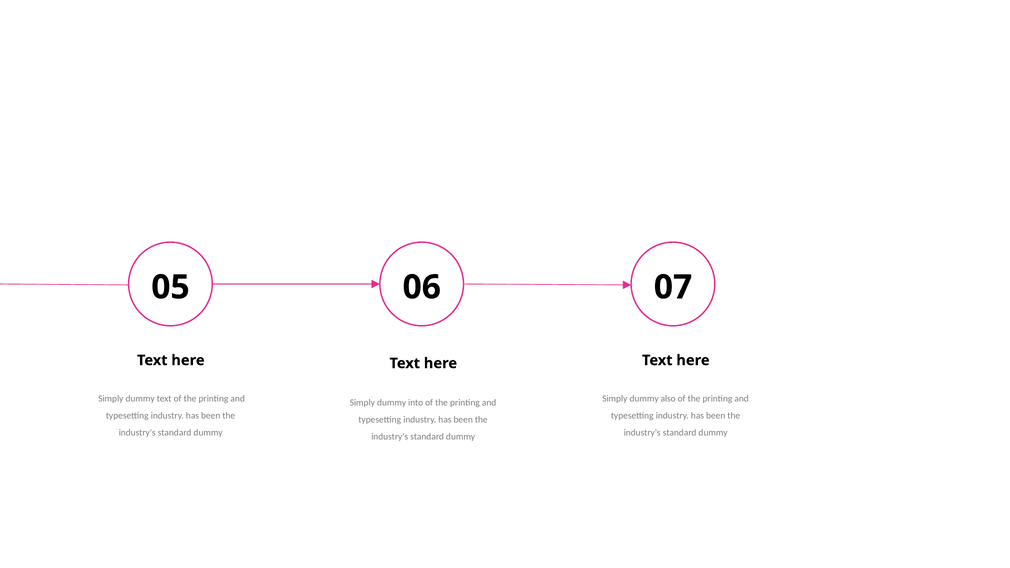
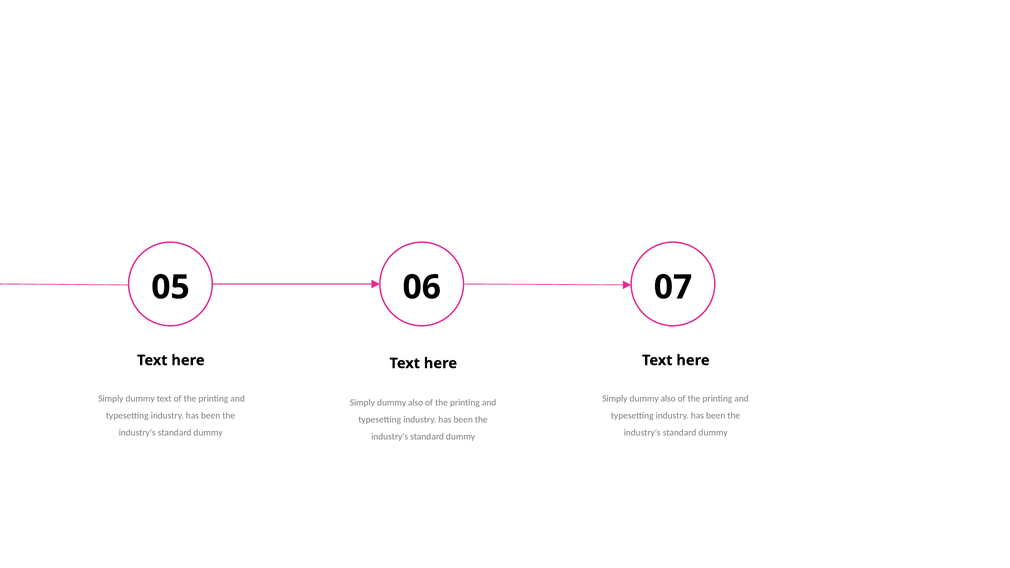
into: into -> also (416, 403)
